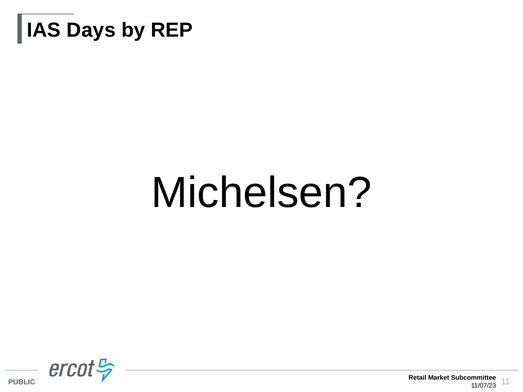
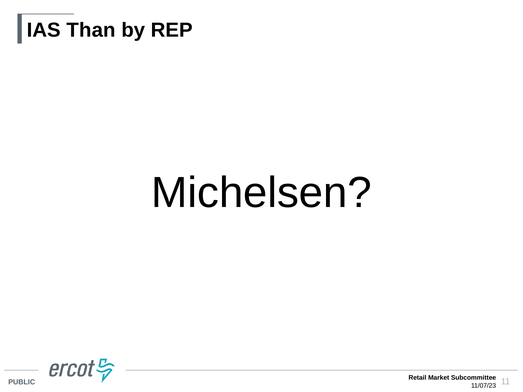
Days: Days -> Than (91, 30)
